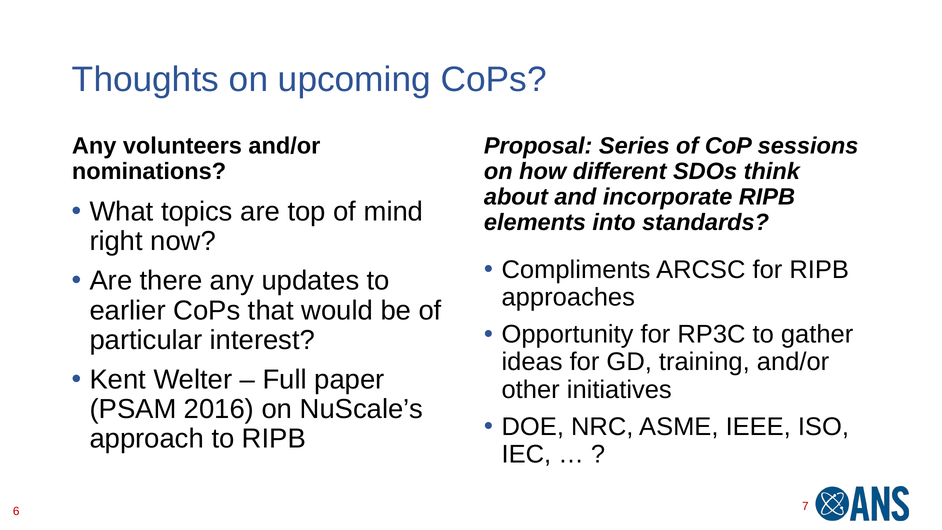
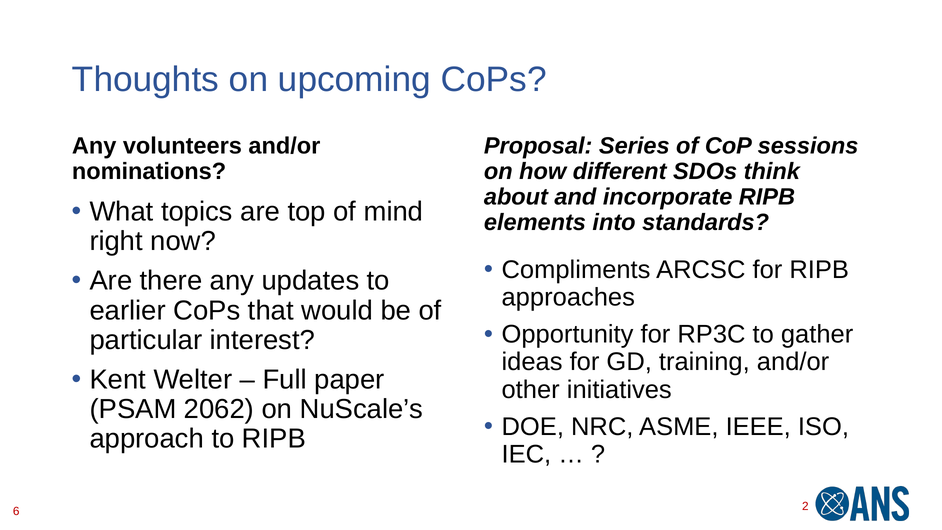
2016: 2016 -> 2062 (219, 409)
7: 7 -> 2 (805, 506)
